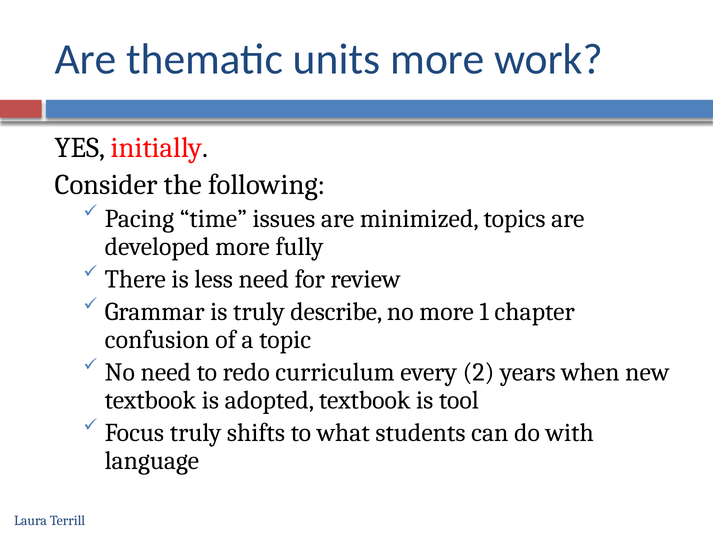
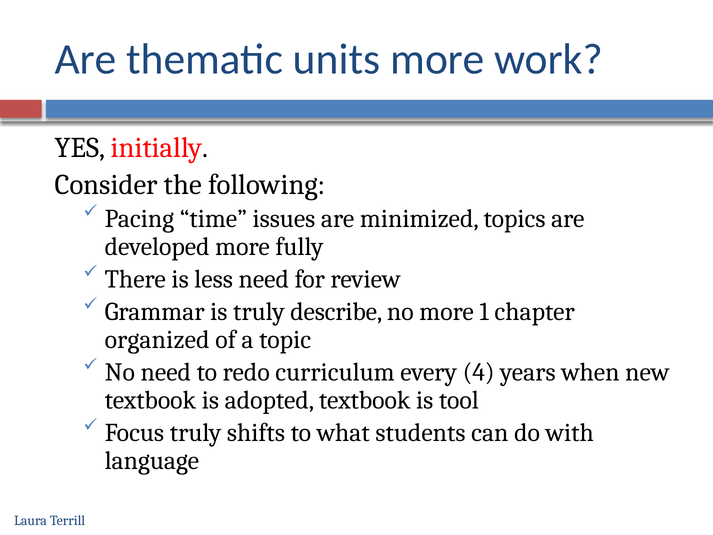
confusion: confusion -> organized (157, 340)
2: 2 -> 4 (479, 372)
